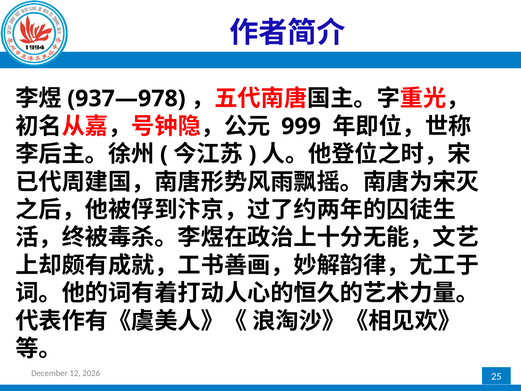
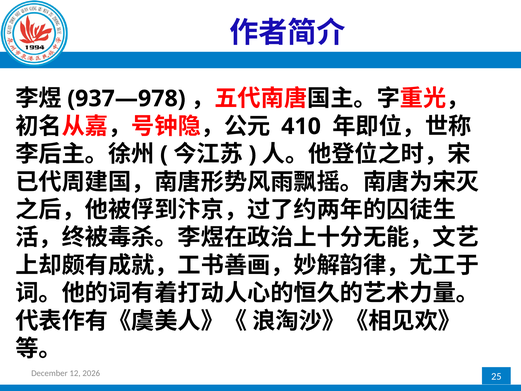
999: 999 -> 410 (301, 126)
